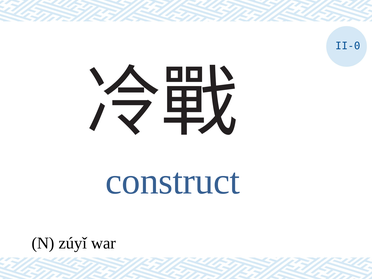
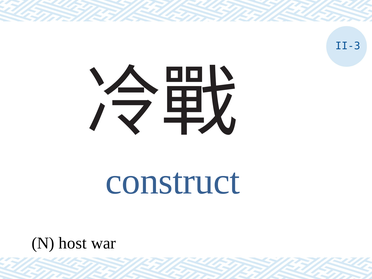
II-0: II-0 -> II-3 (348, 46)
zúyǐ: zúyǐ -> host (73, 243)
